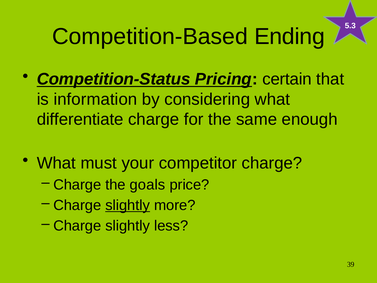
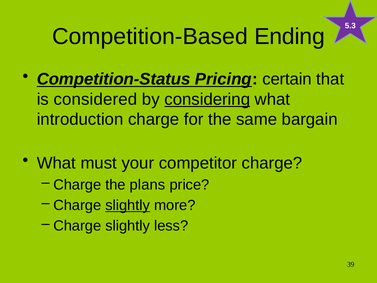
information: information -> considered (95, 99)
considering underline: none -> present (207, 99)
differentiate: differentiate -> introduction (80, 119)
enough: enough -> bargain (310, 119)
goals: goals -> plans (147, 185)
